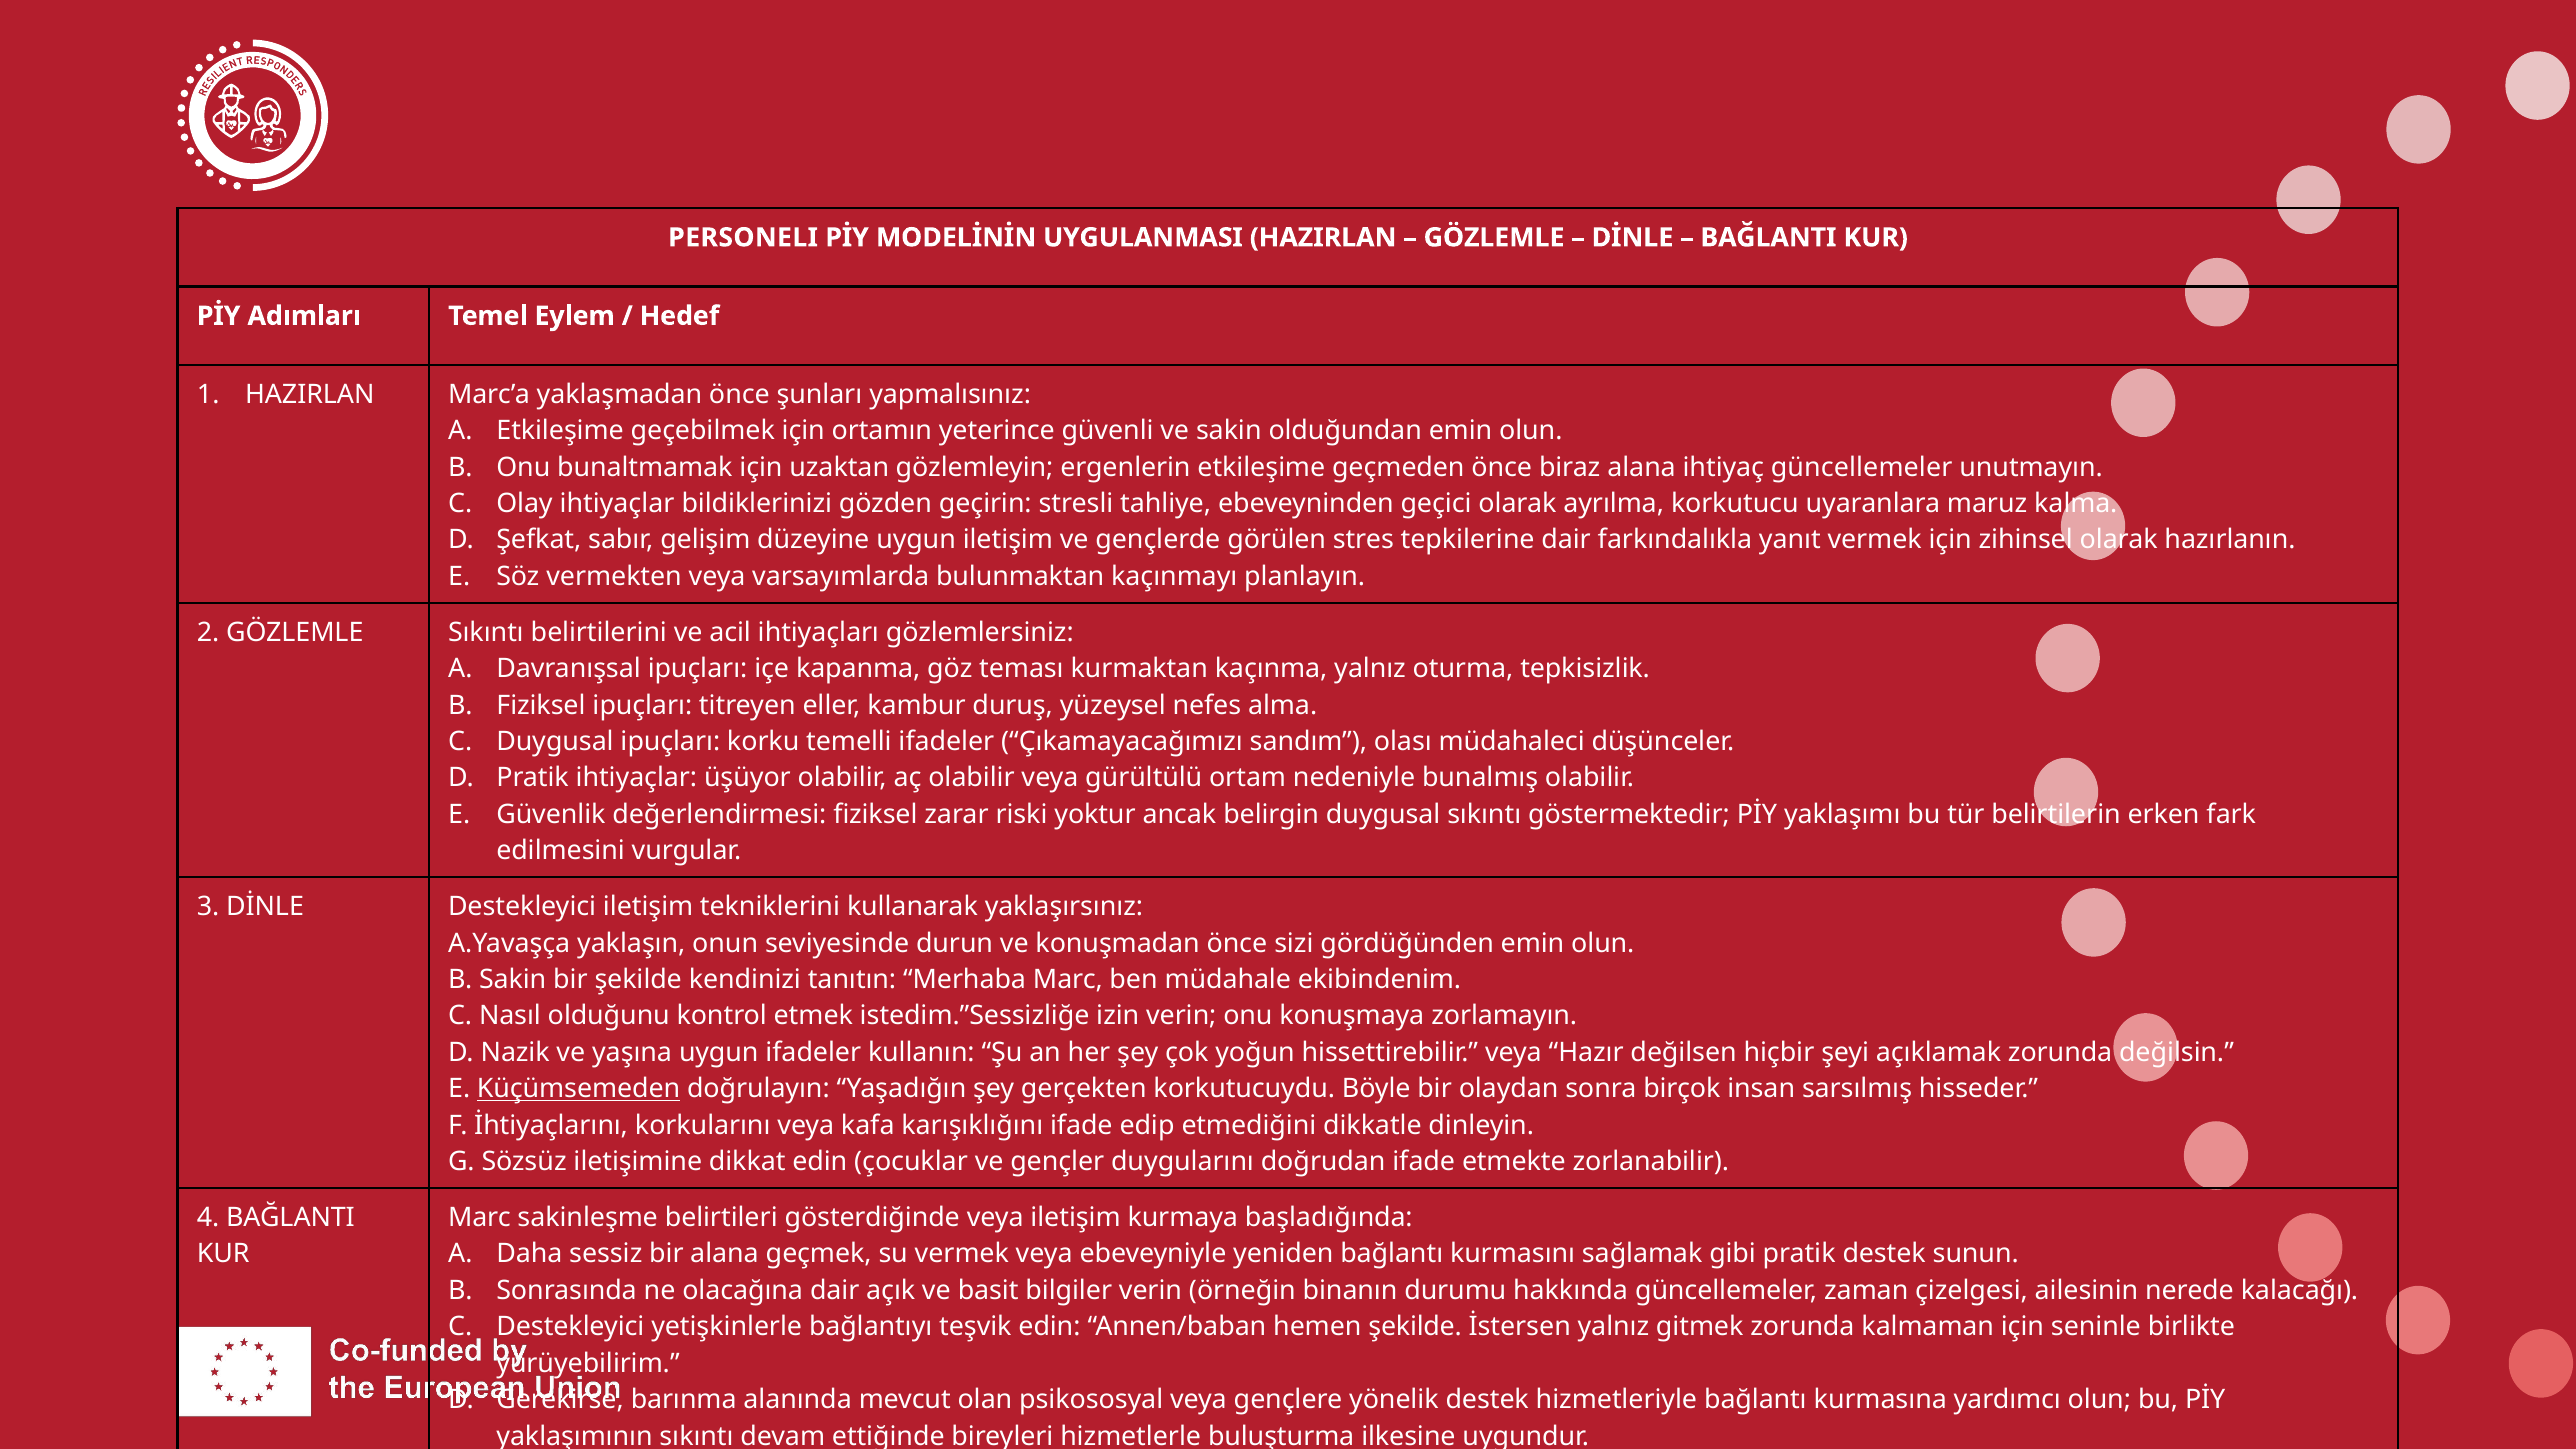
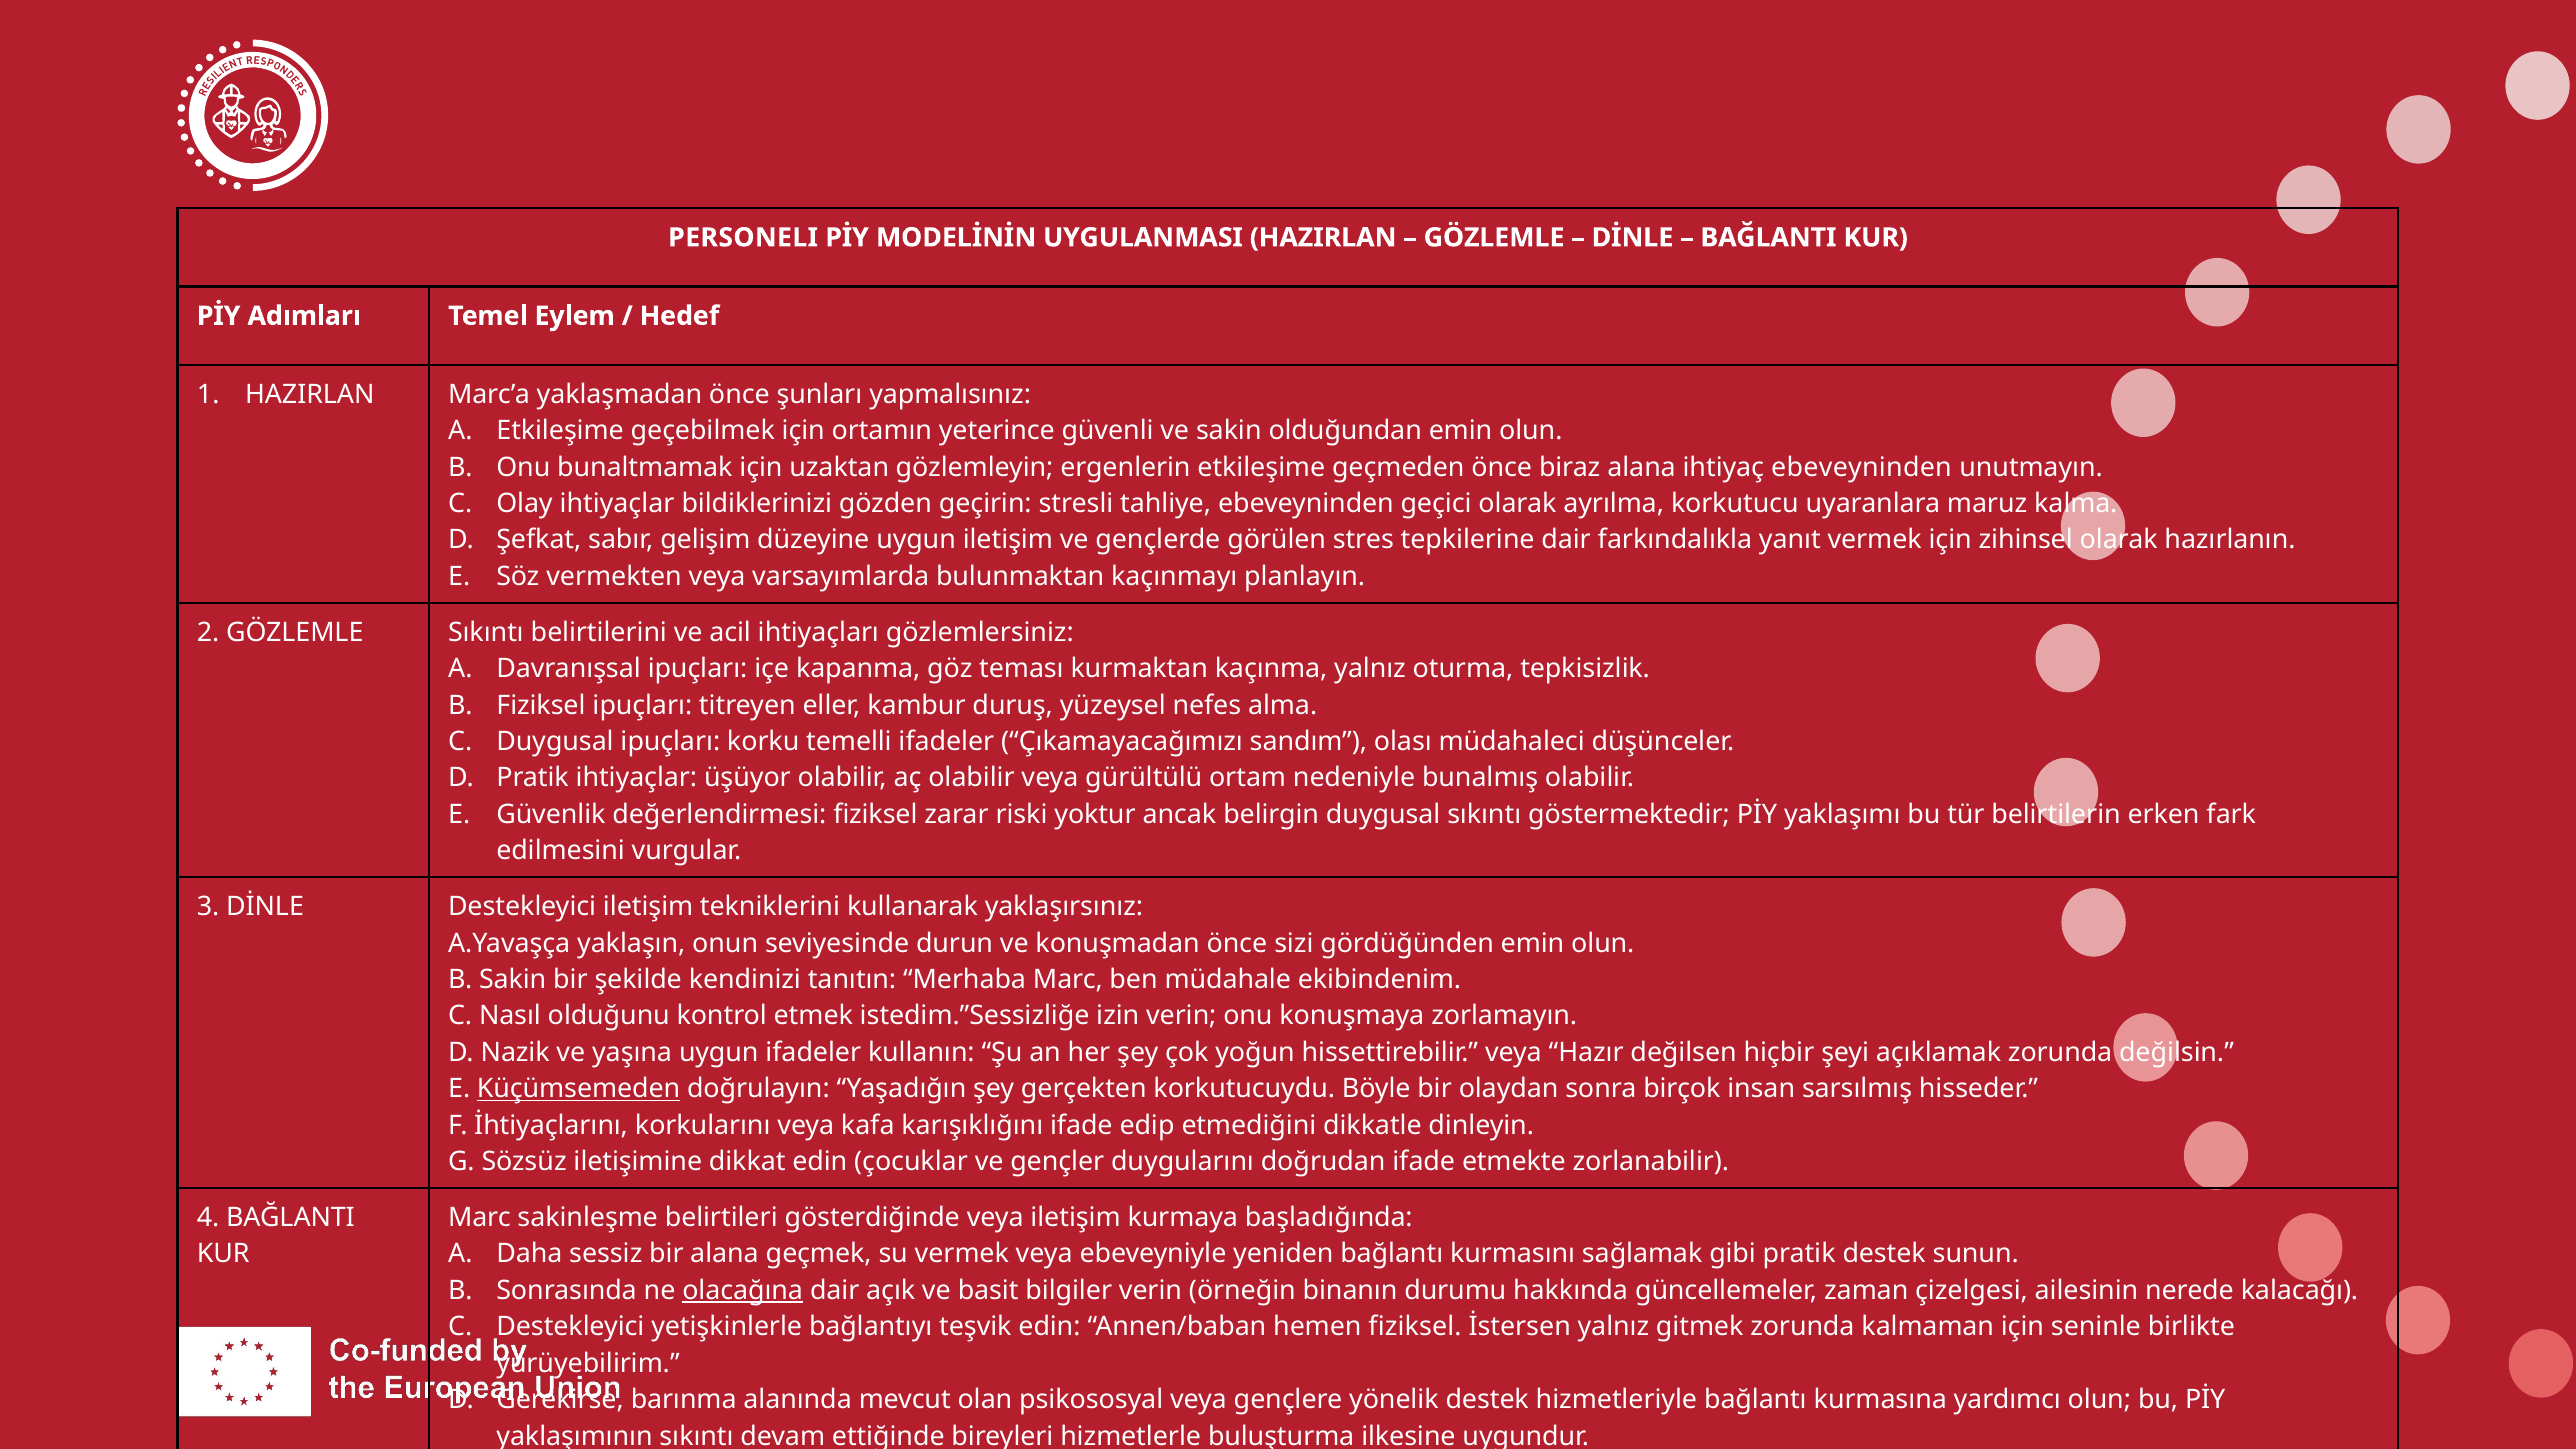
ihtiyaç güncellemeler: güncellemeler -> ebeveyninden (1862, 467)
olacağına underline: none -> present (743, 1290)
hemen şekilde: şekilde -> fiziksel (1415, 1327)
